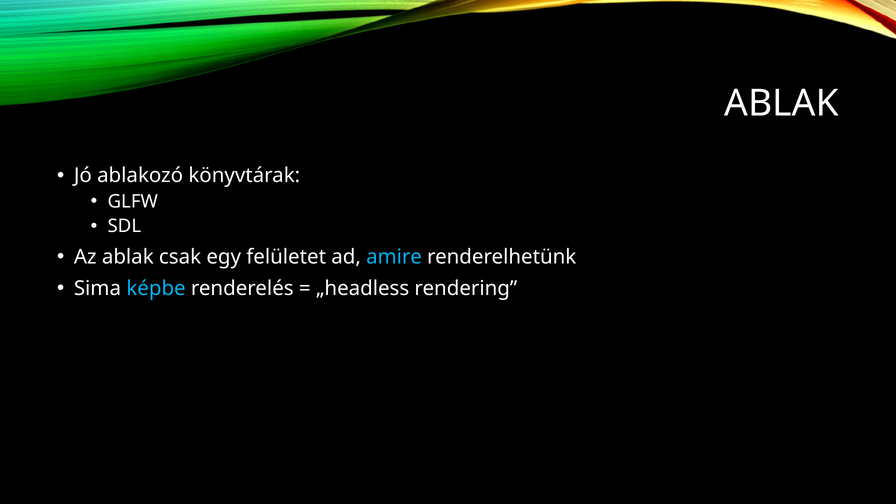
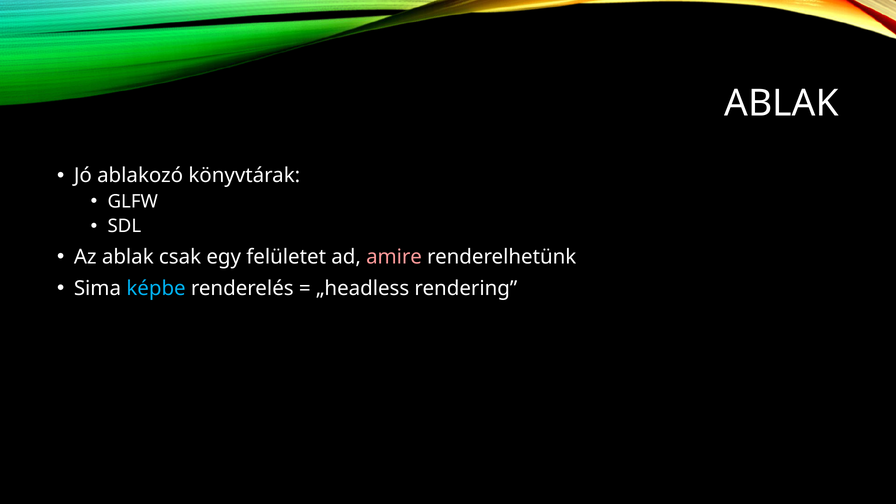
amire colour: light blue -> pink (394, 257)
